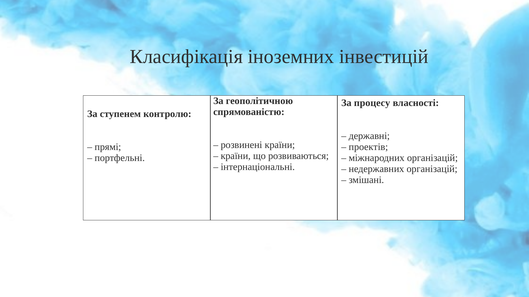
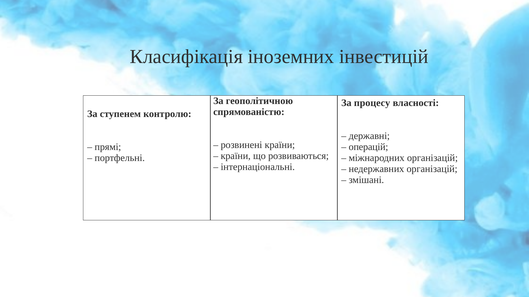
проектів: проектів -> операцій (368, 147)
